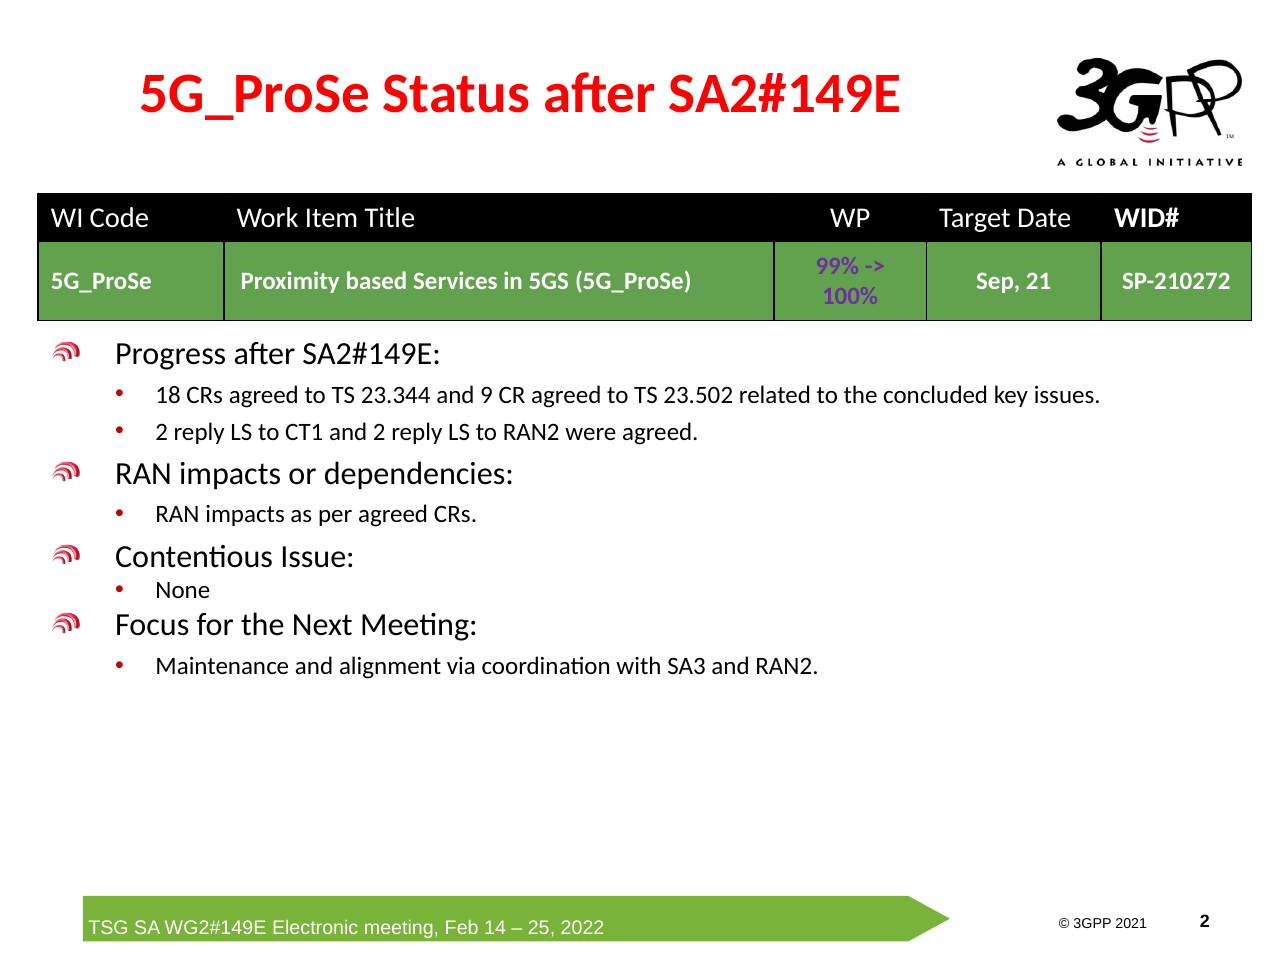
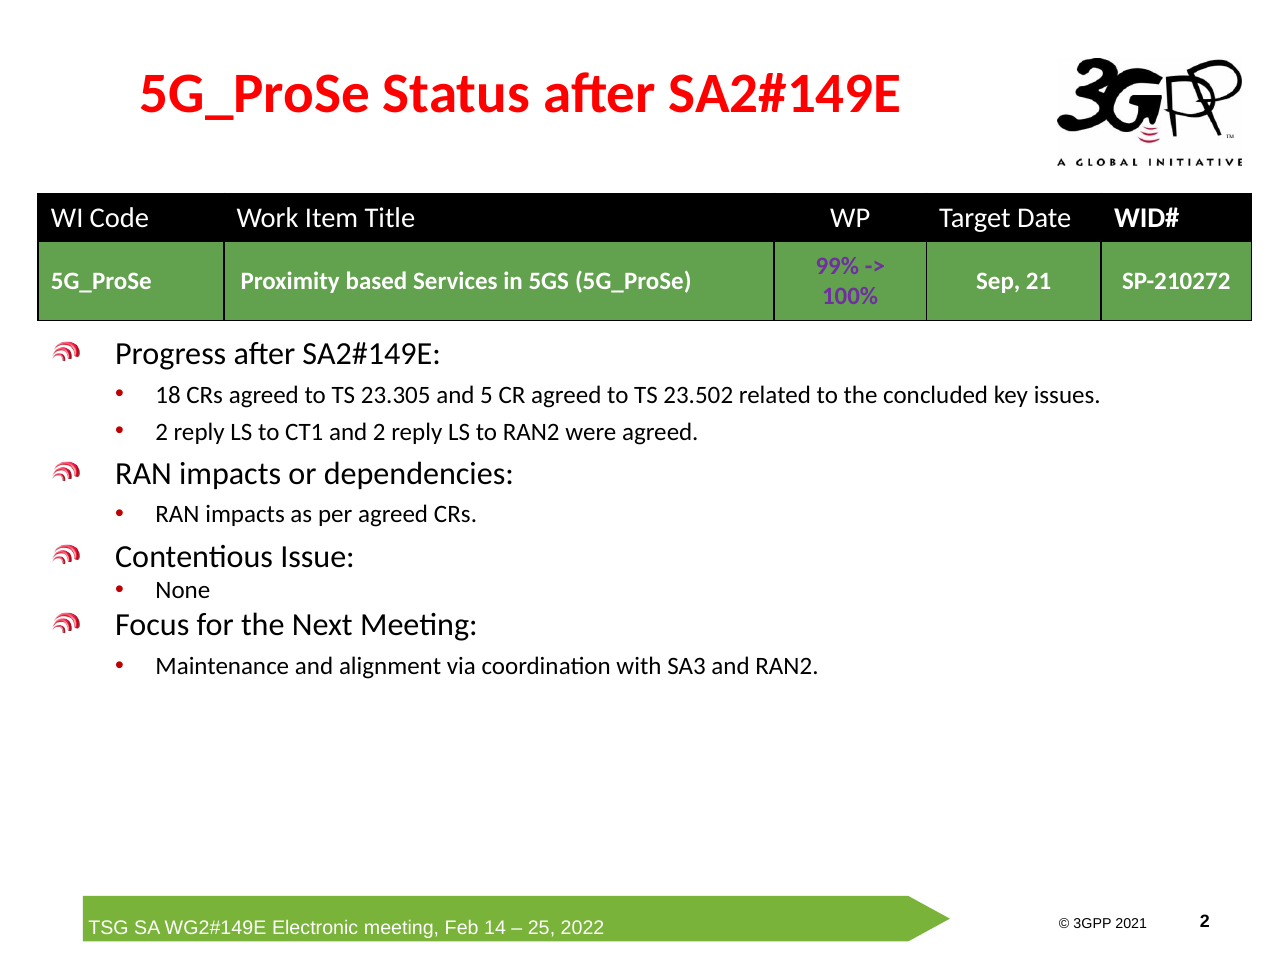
23.344: 23.344 -> 23.305 (396, 395)
9: 9 -> 5 (487, 395)
